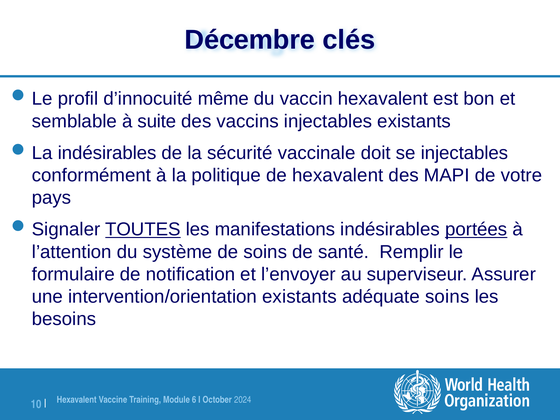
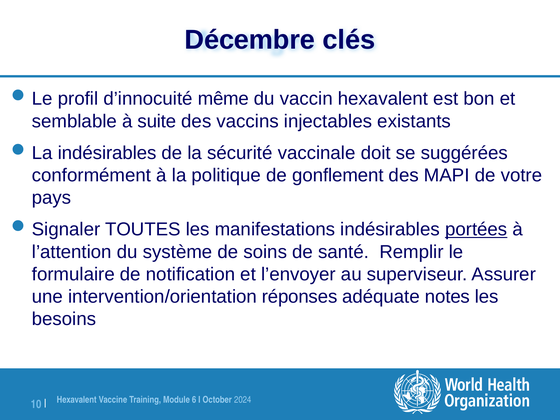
se injectables: injectables -> suggérées (464, 153)
de hexavalent: hexavalent -> gonflement (338, 175)
TOUTES underline: present -> none (143, 229)
intervention/orientation existants: existants -> réponses (300, 297)
adéquate soins: soins -> notes (447, 297)
